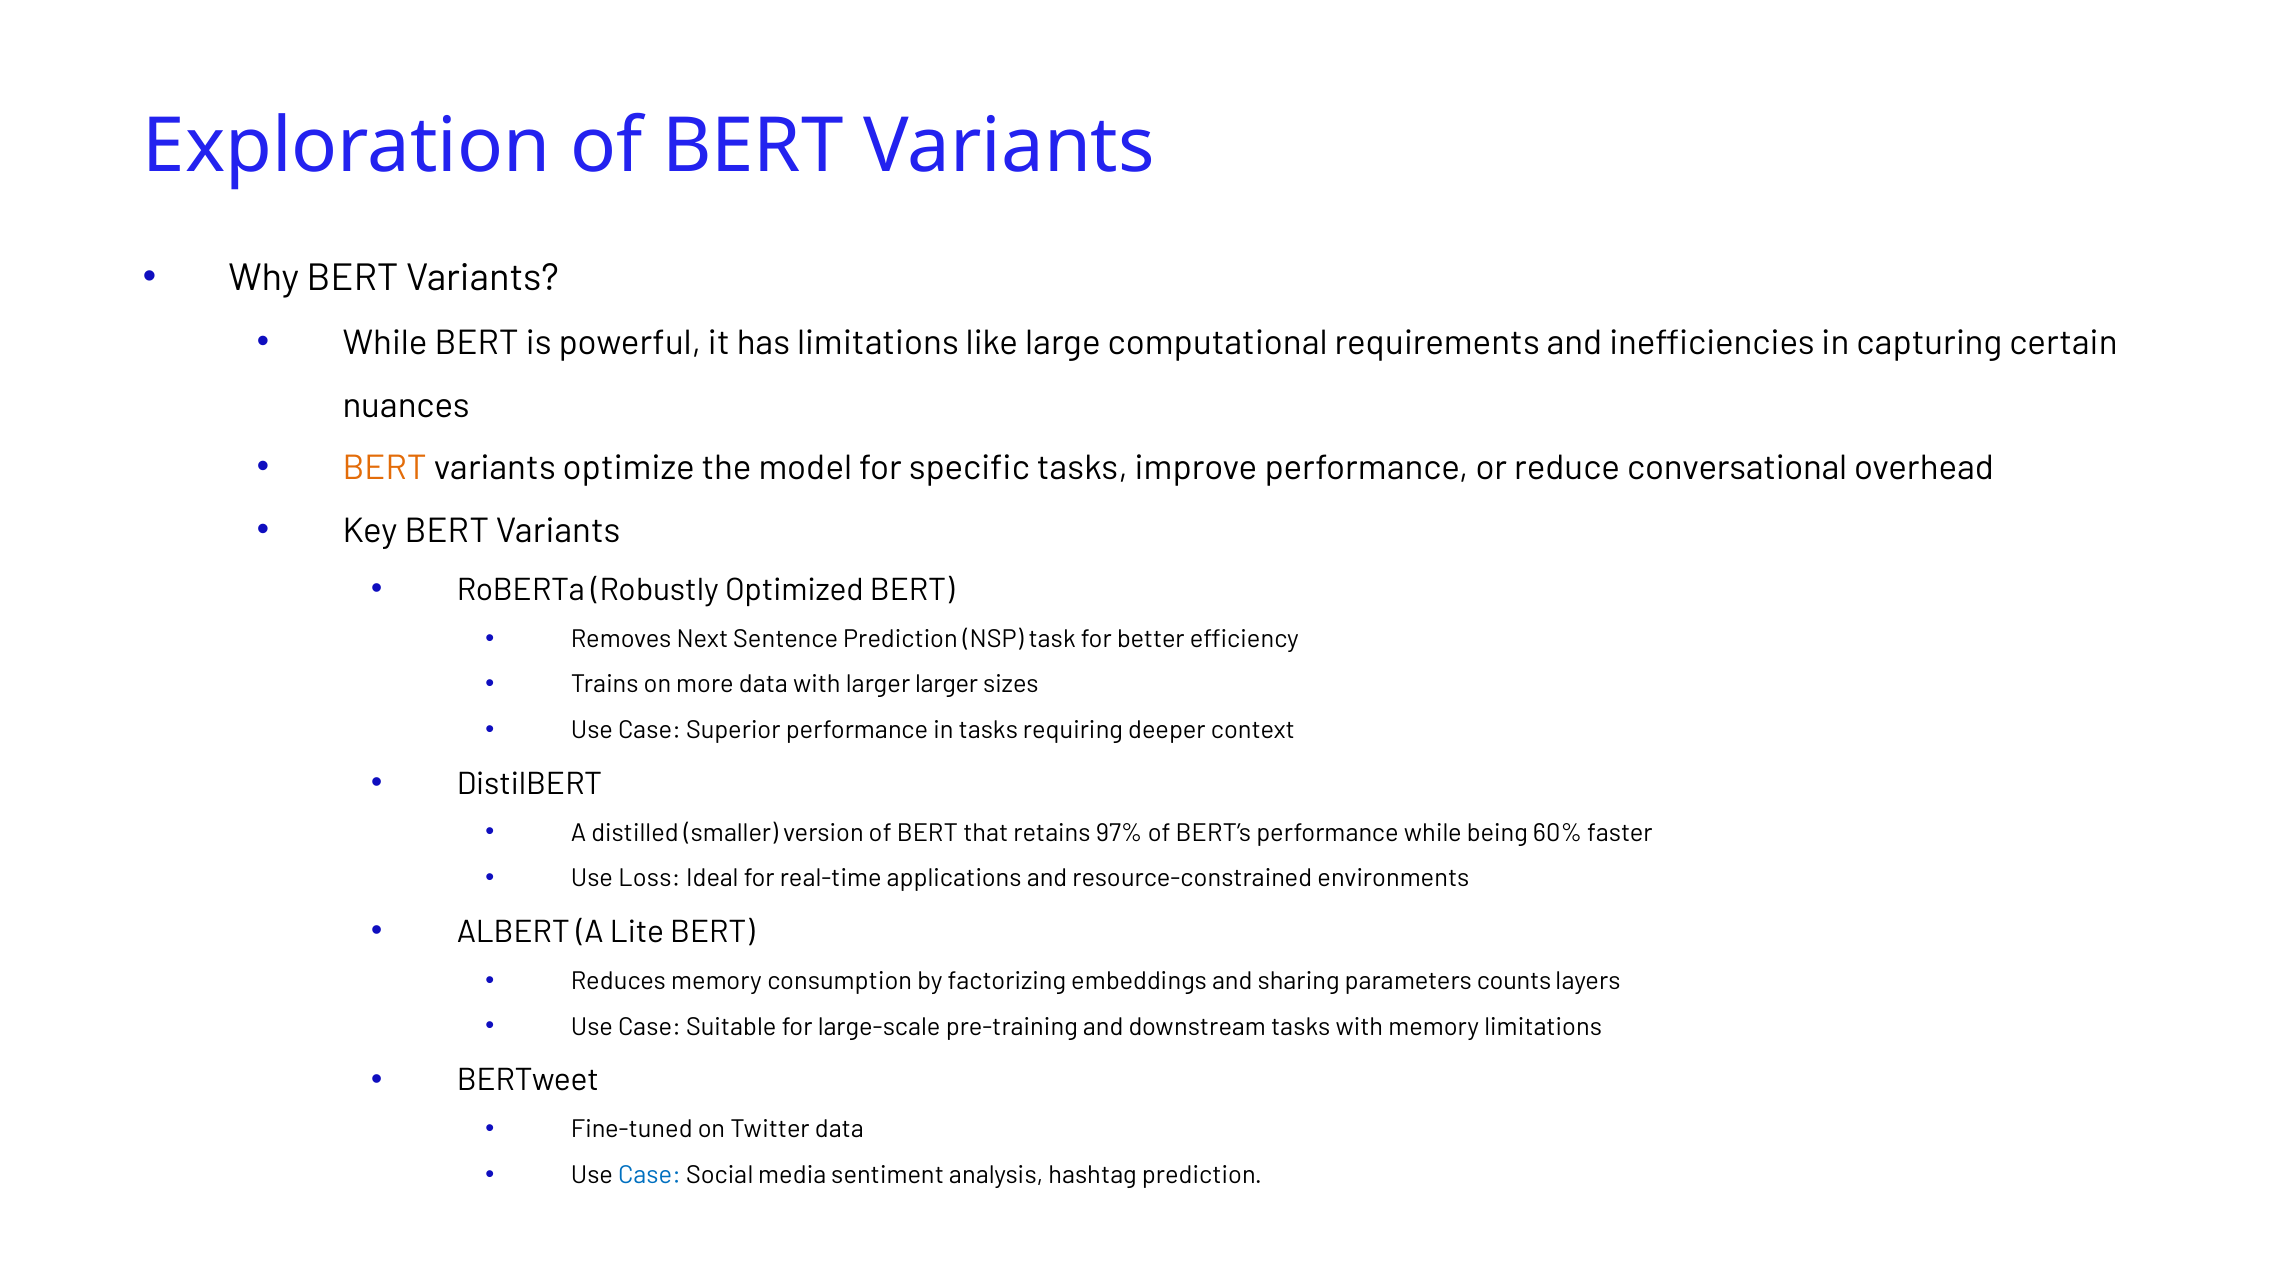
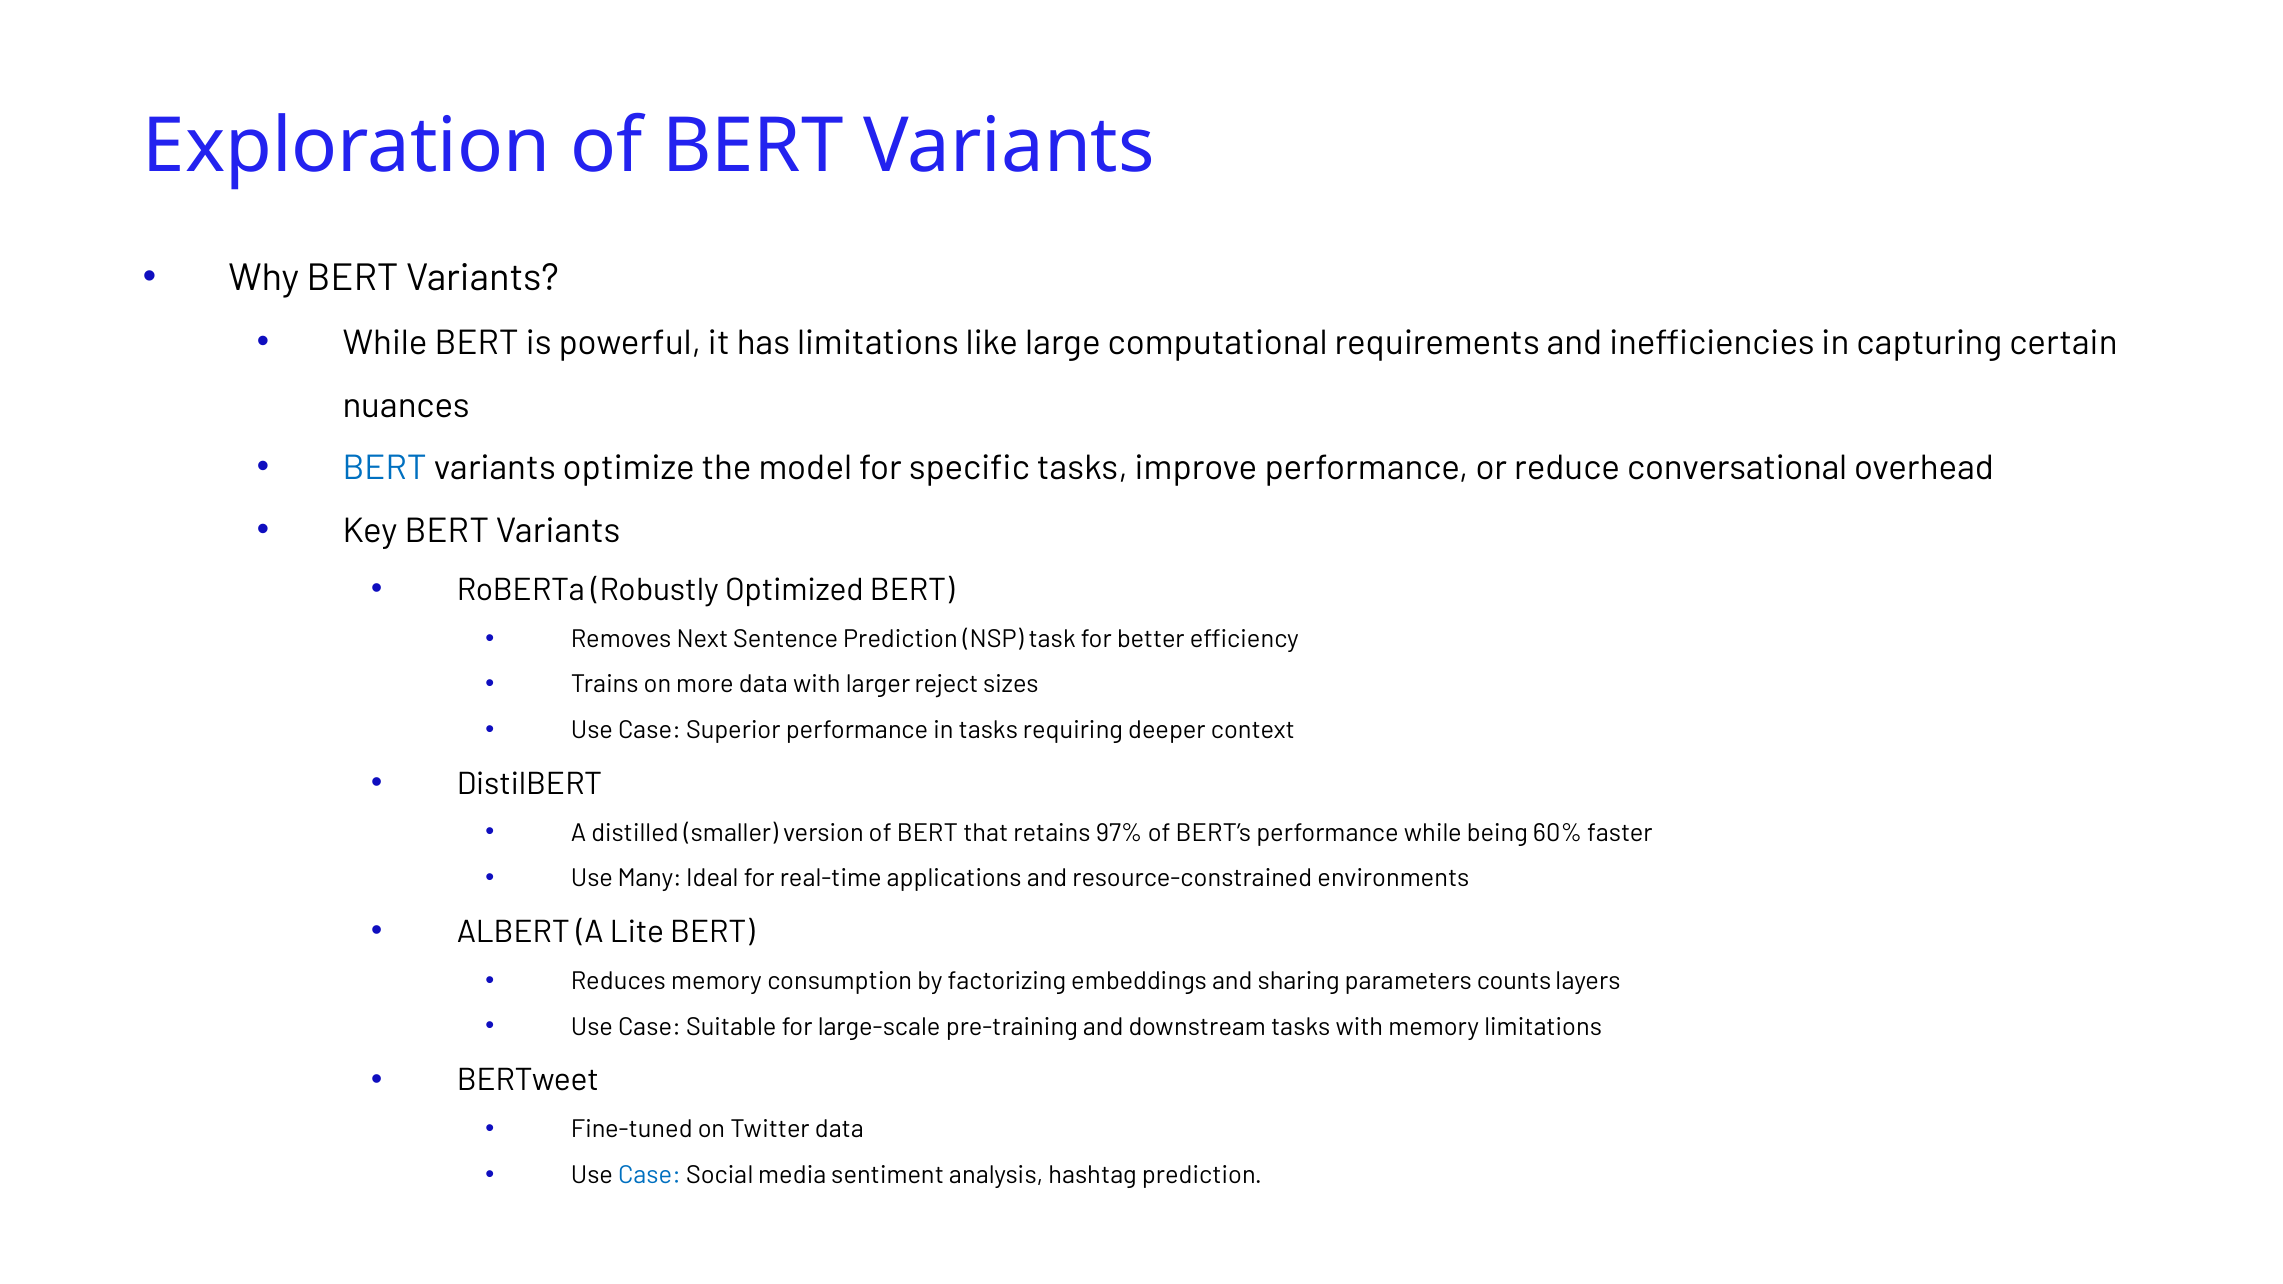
BERT colour: orange -> blue (385, 468)
larger larger: larger -> reject (947, 685)
Loss: Loss -> Many (650, 879)
